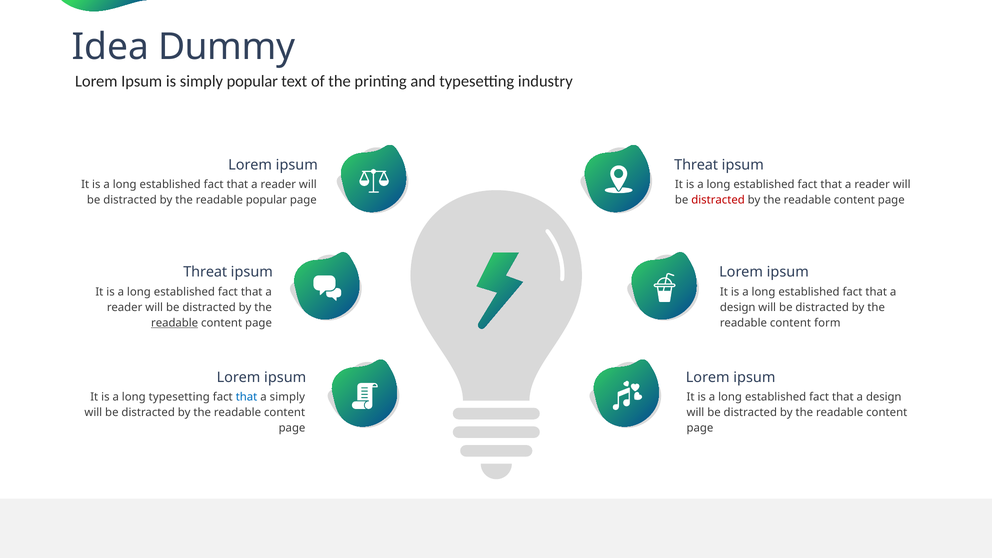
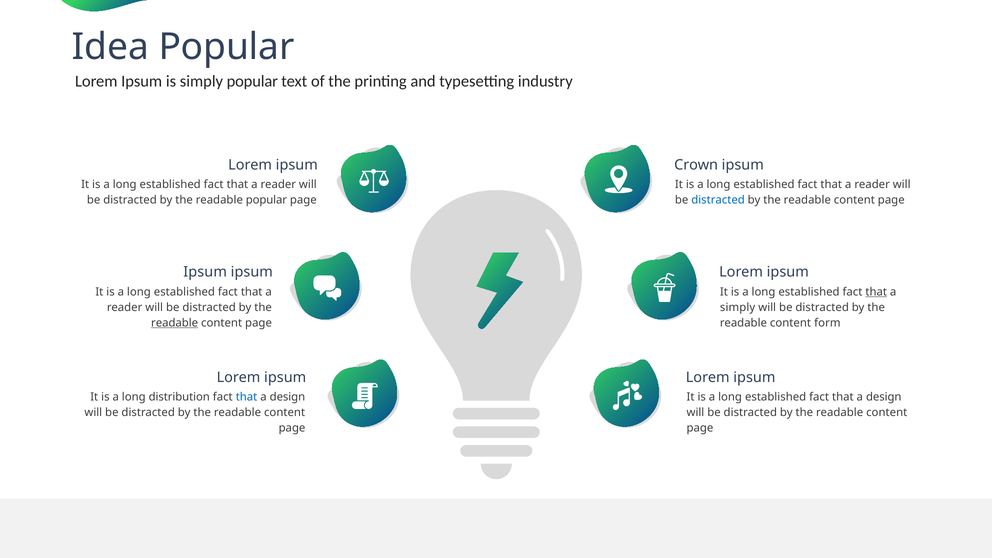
Idea Dummy: Dummy -> Popular (227, 47)
Threat: Threat -> Crown (696, 165)
distracted colour: red -> blue (718, 200)
Threat: Threat -> Ipsum (205, 272)
that underline: none -> present (876, 292)
design: design -> simply (738, 307)
long typesetting: typesetting -> distribution (179, 397)
simply: simply -> design (287, 397)
